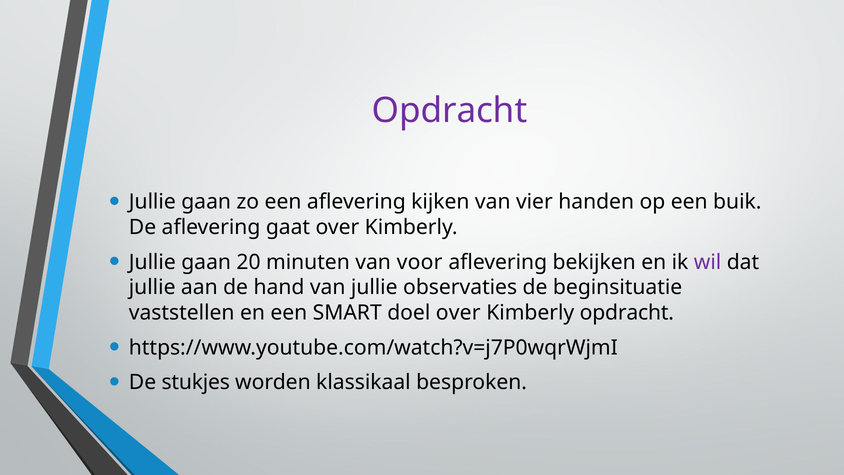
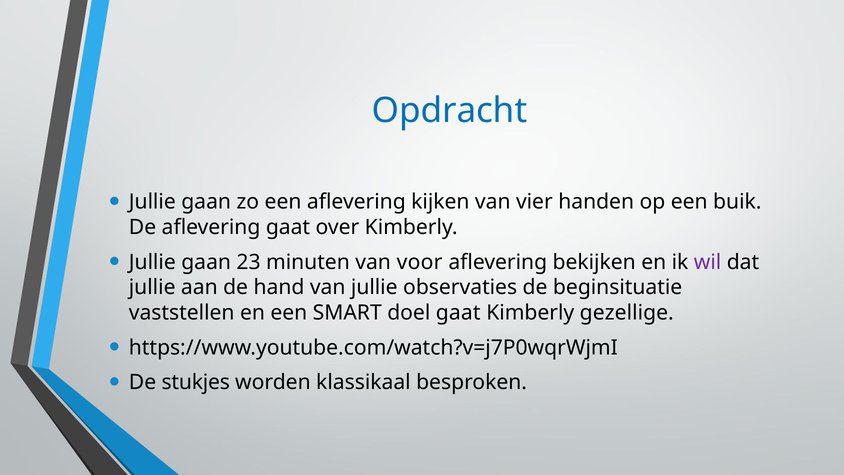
Opdracht colour: purple -> blue (450, 111)
20: 20 -> 23 (249, 262)
doel over: over -> gaat (458, 313)
Kimberly opdracht: opdracht -> gezellige (627, 313)
